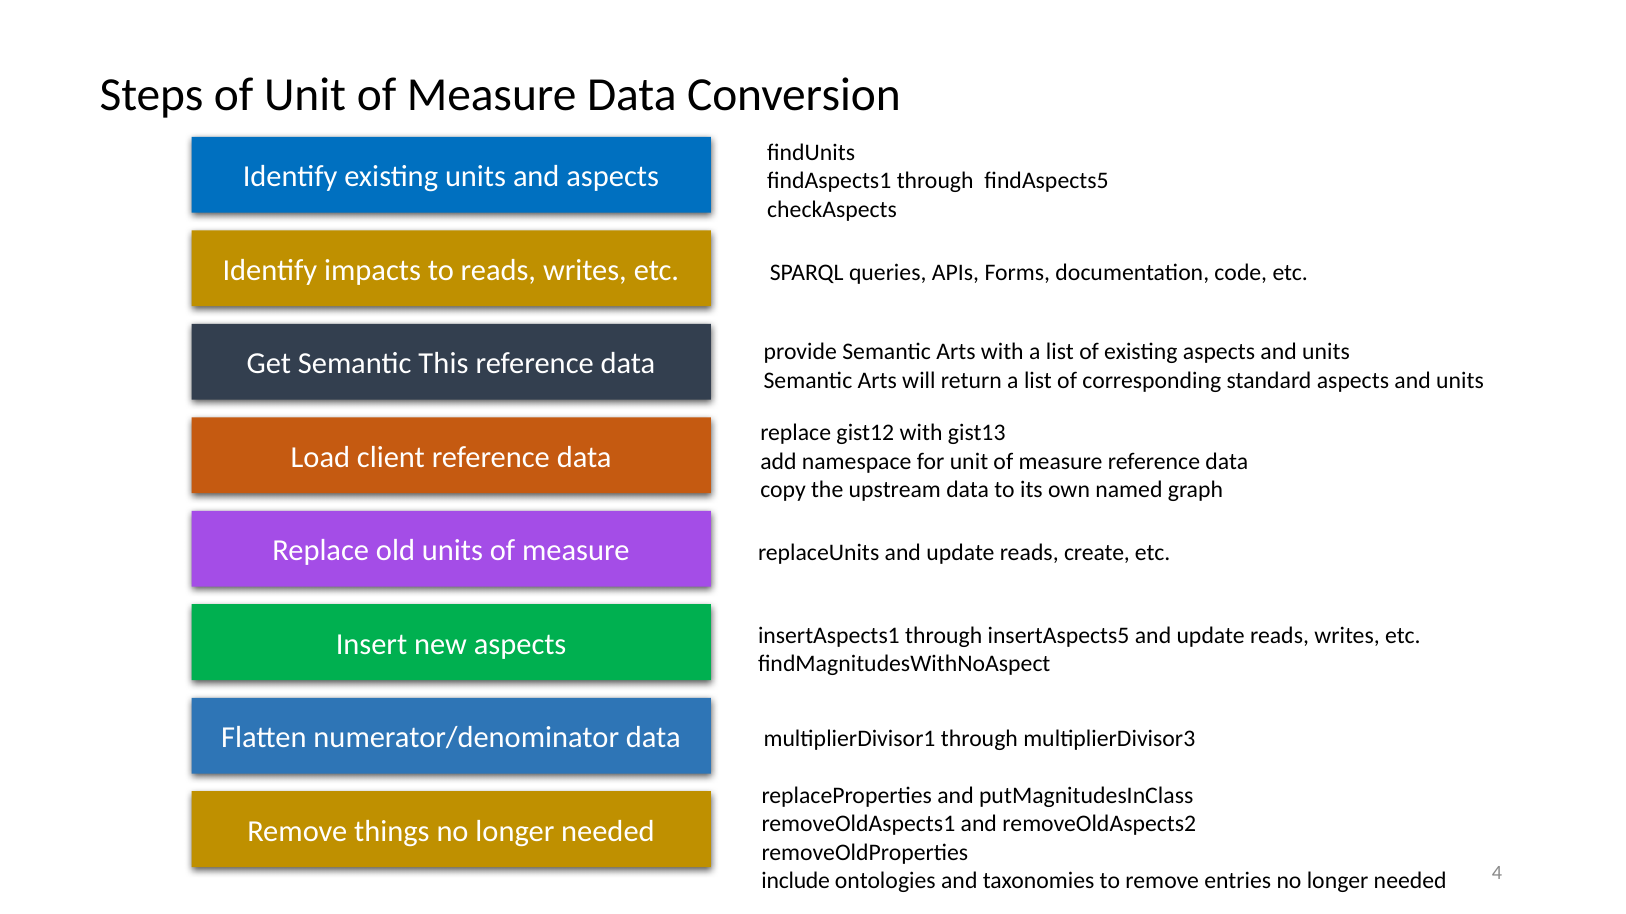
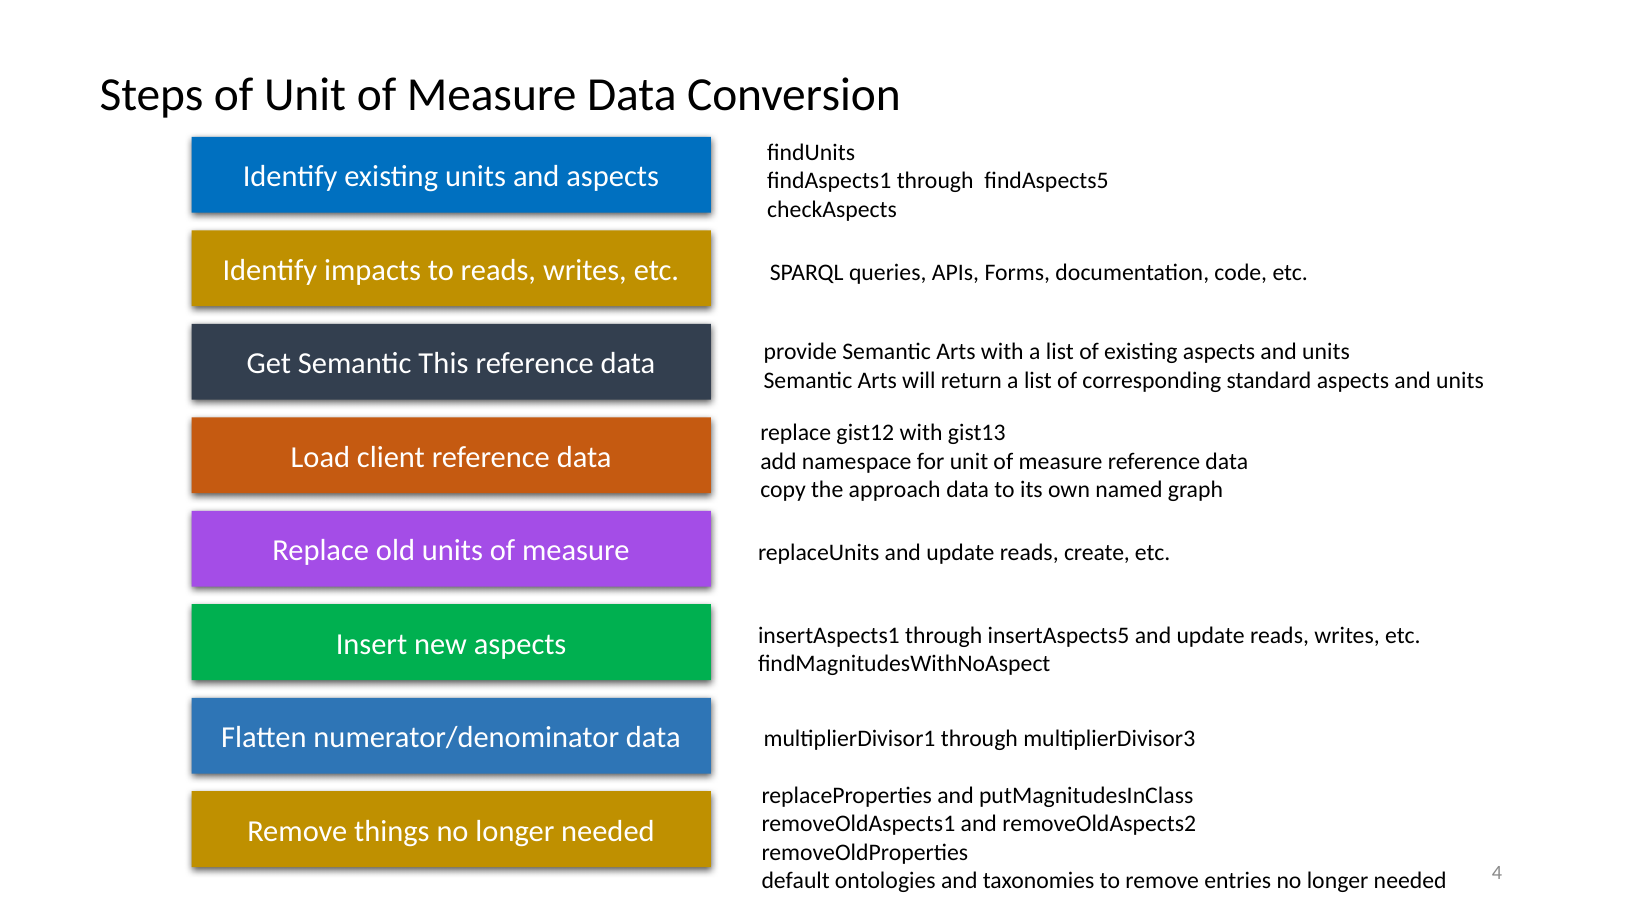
upstream: upstream -> approach (895, 490)
include: include -> default (796, 881)
